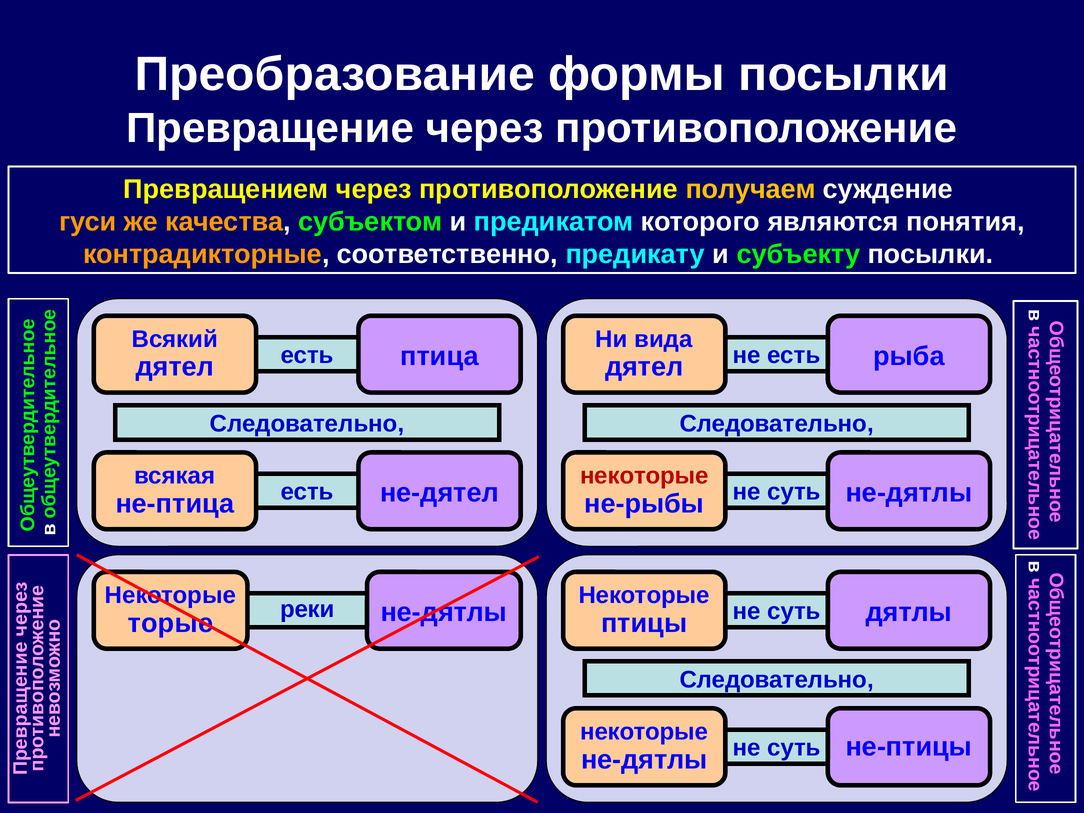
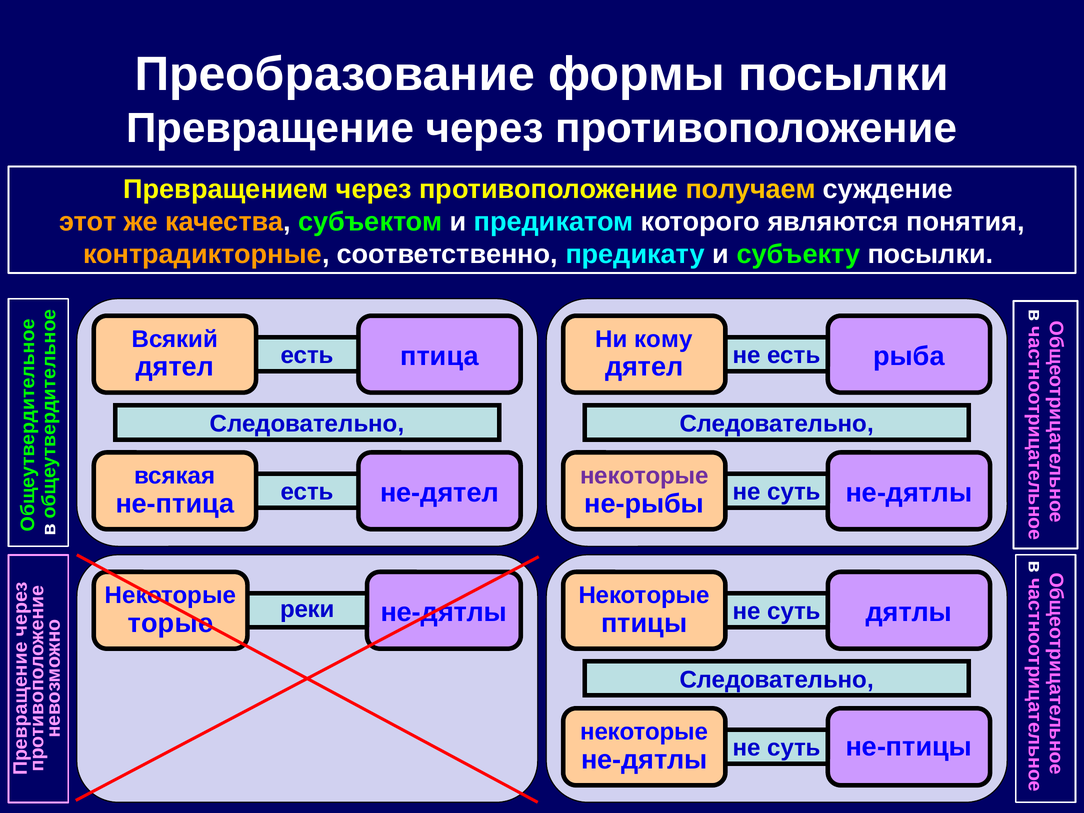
гуси: гуси -> этот (88, 222)
вида: вида -> кому (663, 339)
некоторые colour: red -> purple (644, 476)
